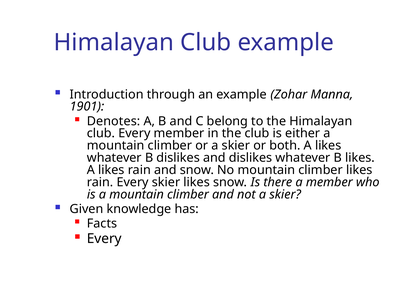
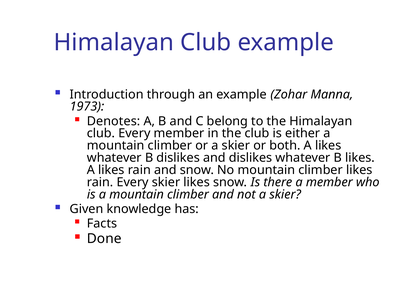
1901: 1901 -> 1973 (87, 107)
Every: Every -> Done (104, 239)
